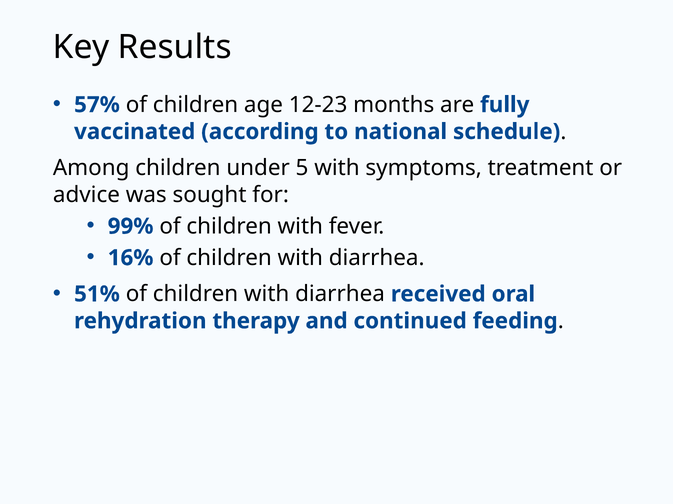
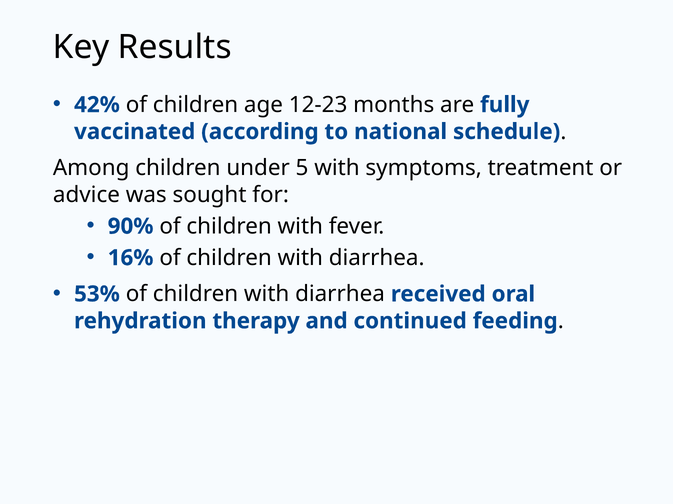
57%: 57% -> 42% (97, 105)
99%: 99% -> 90% (131, 227)
51%: 51% -> 53% (97, 294)
